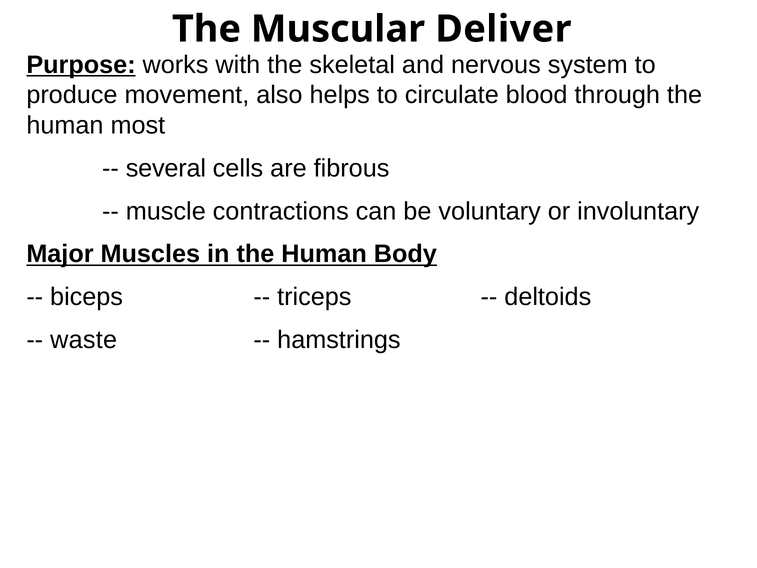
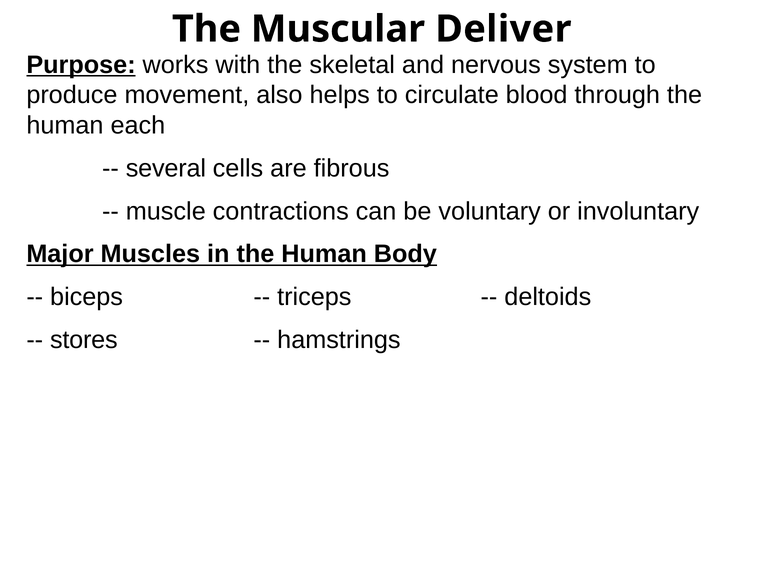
most: most -> each (138, 125)
waste: waste -> stores (84, 340)
